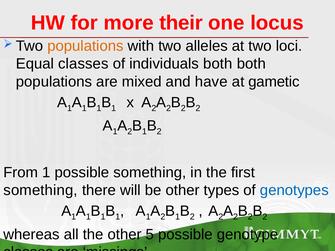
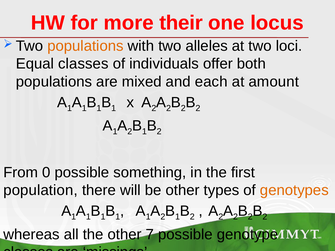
individuals both: both -> offer (218, 64)
have: have -> each (211, 82)
gametic: gametic -> amount (274, 82)
From 1: 1 -> 0 (46, 173)
something: something -> population (41, 190)
genotypes colour: blue -> orange (294, 190)
5: 5 -> 7 (150, 235)
